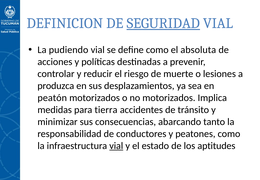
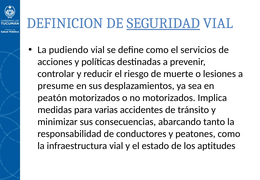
absoluta: absoluta -> servicios (198, 50)
produzca: produzca -> presume (56, 86)
tierra: tierra -> varias (106, 110)
vial underline: present -> none (116, 146)
